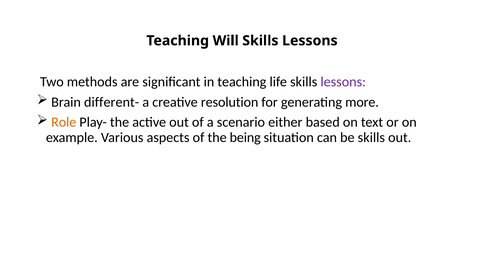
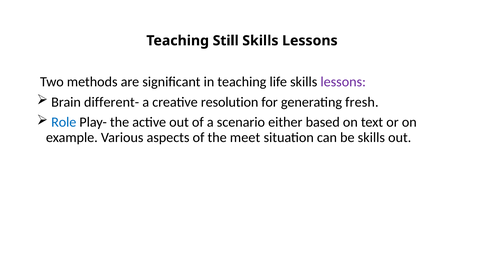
Will: Will -> Still (226, 41)
more: more -> fresh (362, 102)
Role colour: orange -> blue (64, 122)
being: being -> meet (245, 138)
